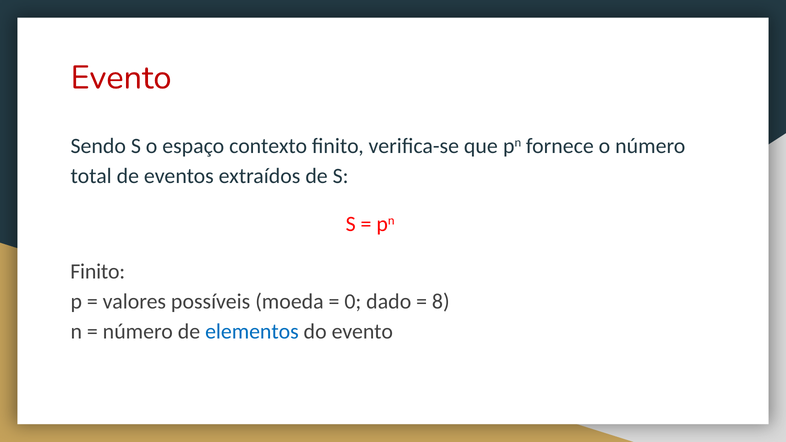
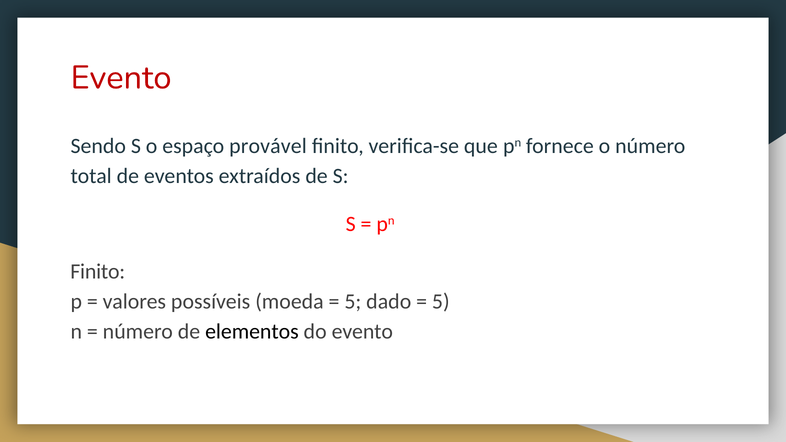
contexto: contexto -> provável (268, 146)
0: 0 -> 5 (353, 302)
8: 8 -> 5 (441, 302)
elementos colour: blue -> black (252, 332)
